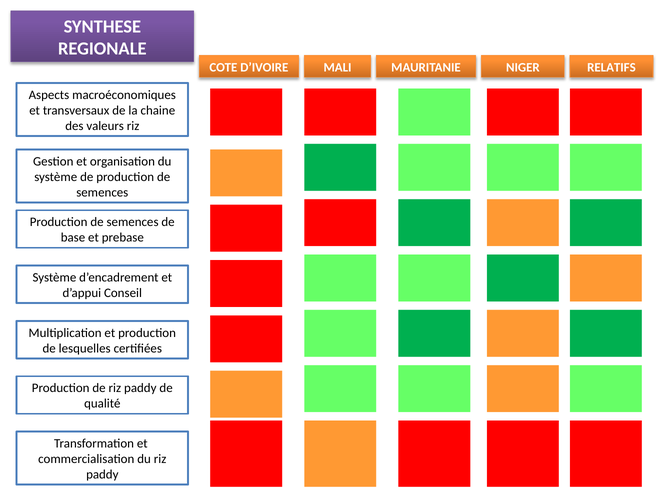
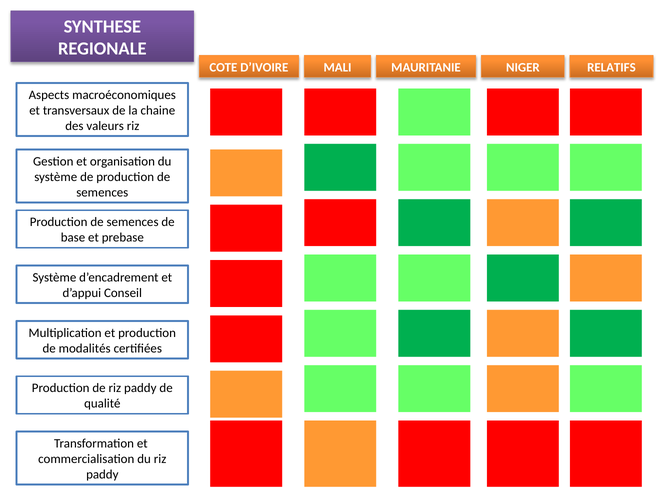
lesquelles: lesquelles -> modalités (85, 348)
